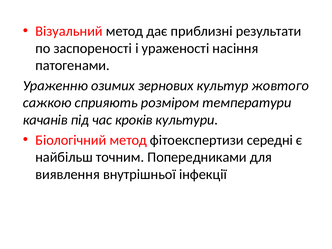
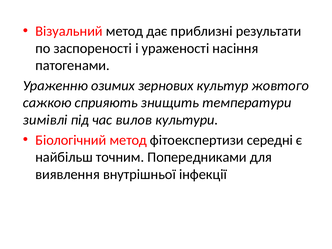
розміром: розміром -> знищить (170, 103)
качанів: качанів -> зимівлі (45, 120)
кроків: кроків -> вилов (134, 120)
